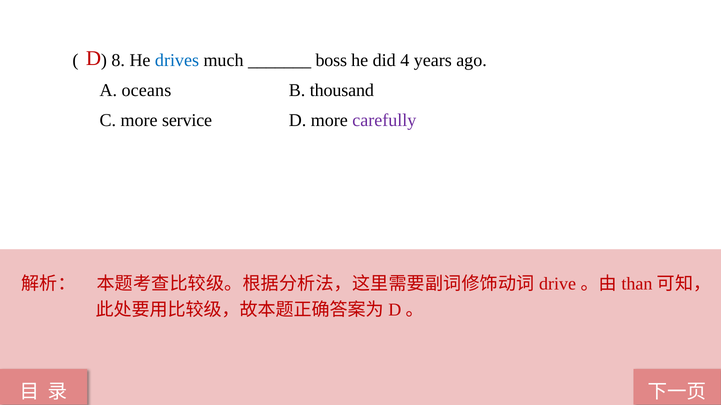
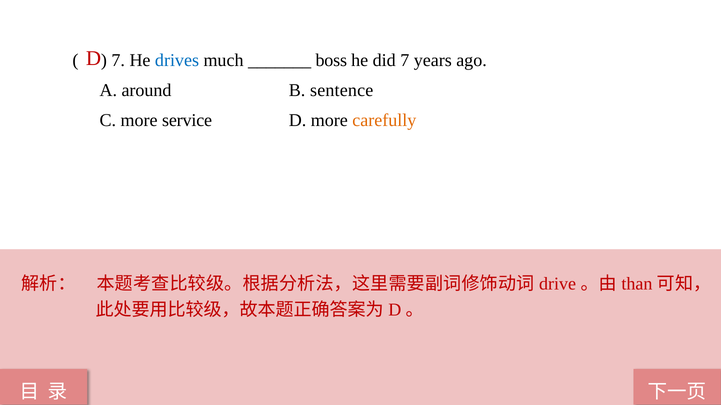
8: 8 -> 7 (118, 60)
did 4: 4 -> 7 (405, 60)
oceans: oceans -> around (146, 90)
thousand: thousand -> sentence (342, 90)
carefully colour: purple -> orange (384, 121)
